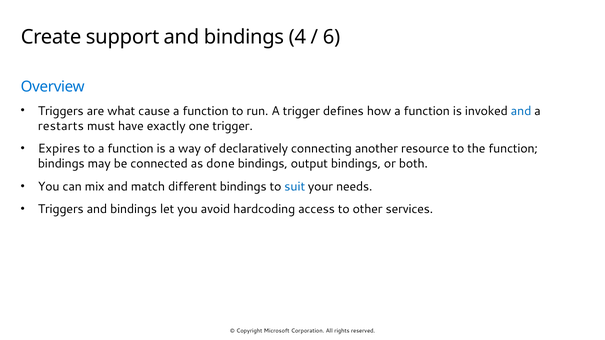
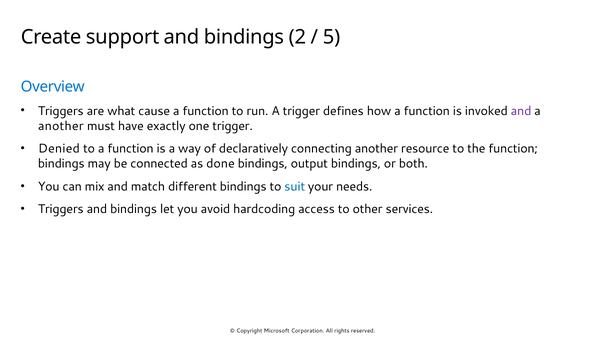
4: 4 -> 2 (297, 37)
6: 6 -> 5 (331, 37)
and colour: blue -> purple (521, 111)
restarts: restarts -> another (61, 126)
Expires: Expires -> Denied (59, 149)
